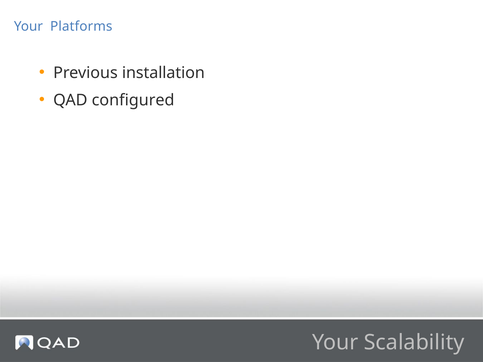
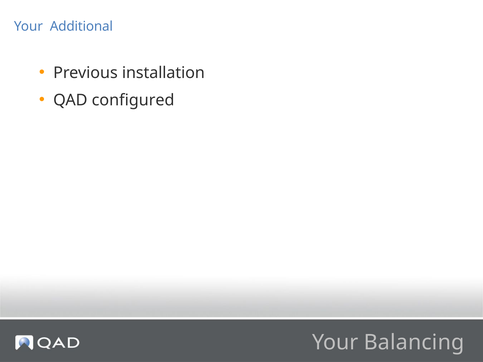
Platforms: Platforms -> Additional (81, 26)
Scalability: Scalability -> Balancing (414, 343)
